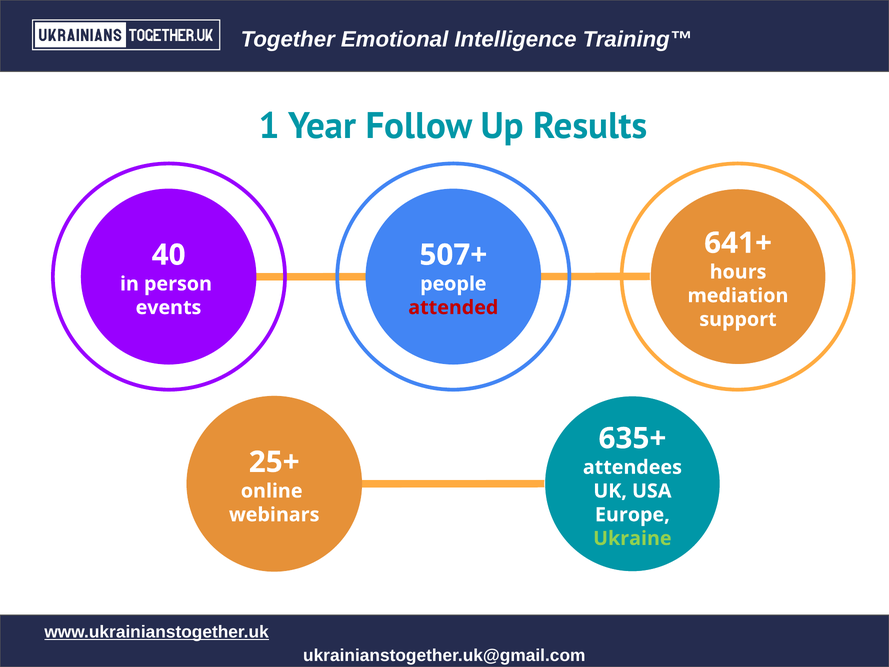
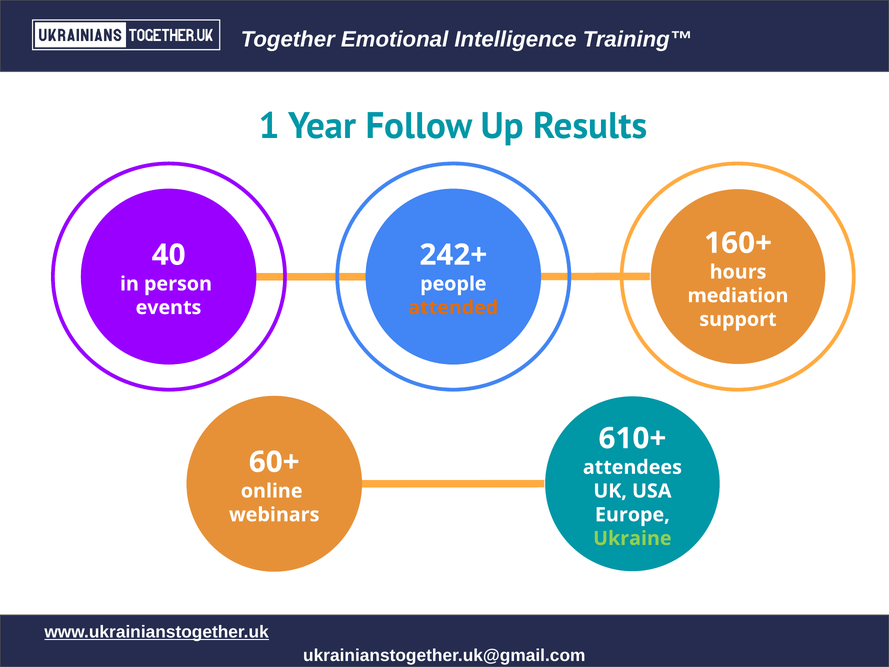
641+: 641+ -> 160+ (738, 243)
507+: 507+ -> 242+ (453, 255)
attended colour: red -> orange (453, 307)
635+: 635+ -> 610+ (632, 438)
25+: 25+ -> 60+ (274, 462)
